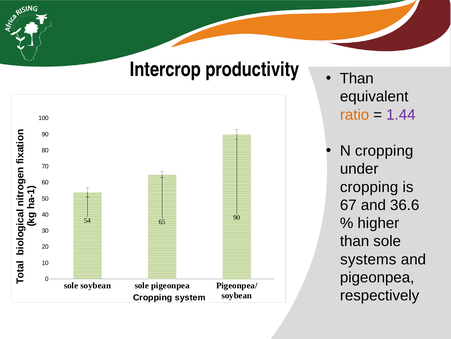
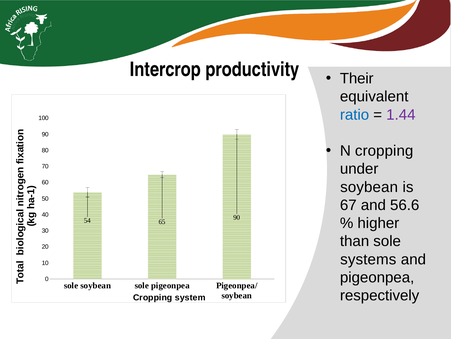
Than: Than -> Their (357, 78)
ratio colour: orange -> blue (355, 115)
cropping: cropping -> soybean (369, 187)
36.6: 36.6 -> 56.6 (405, 205)
